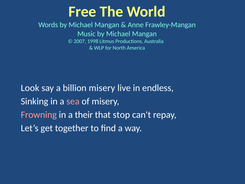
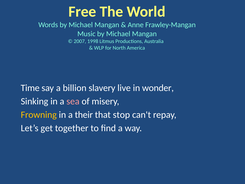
Look: Look -> Time (30, 88)
billion misery: misery -> slavery (102, 88)
endless: endless -> wonder (158, 88)
Frowning colour: pink -> yellow (39, 115)
